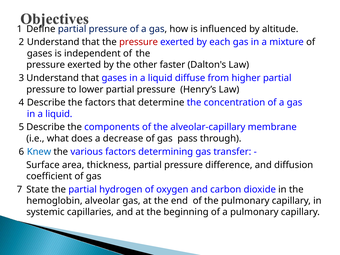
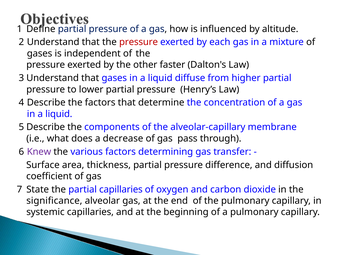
Knew colour: blue -> purple (39, 152)
partial hydrogen: hydrogen -> capillaries (121, 189)
hemoglobin: hemoglobin -> significance (54, 201)
